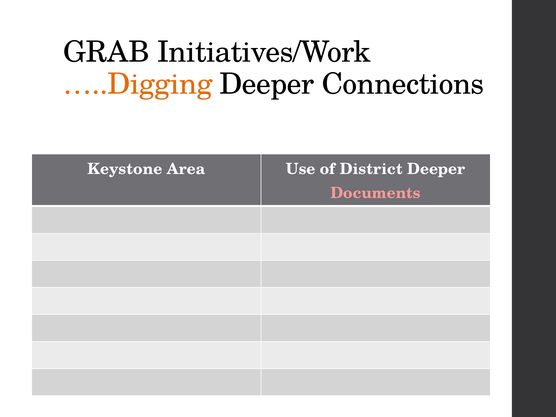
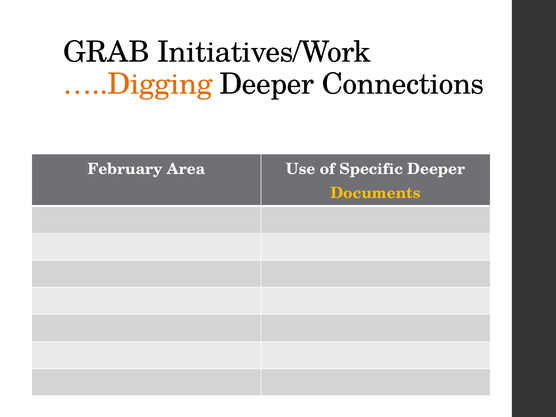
Keystone: Keystone -> February (125, 169)
District: District -> Specific (371, 169)
Documents colour: pink -> yellow (376, 193)
